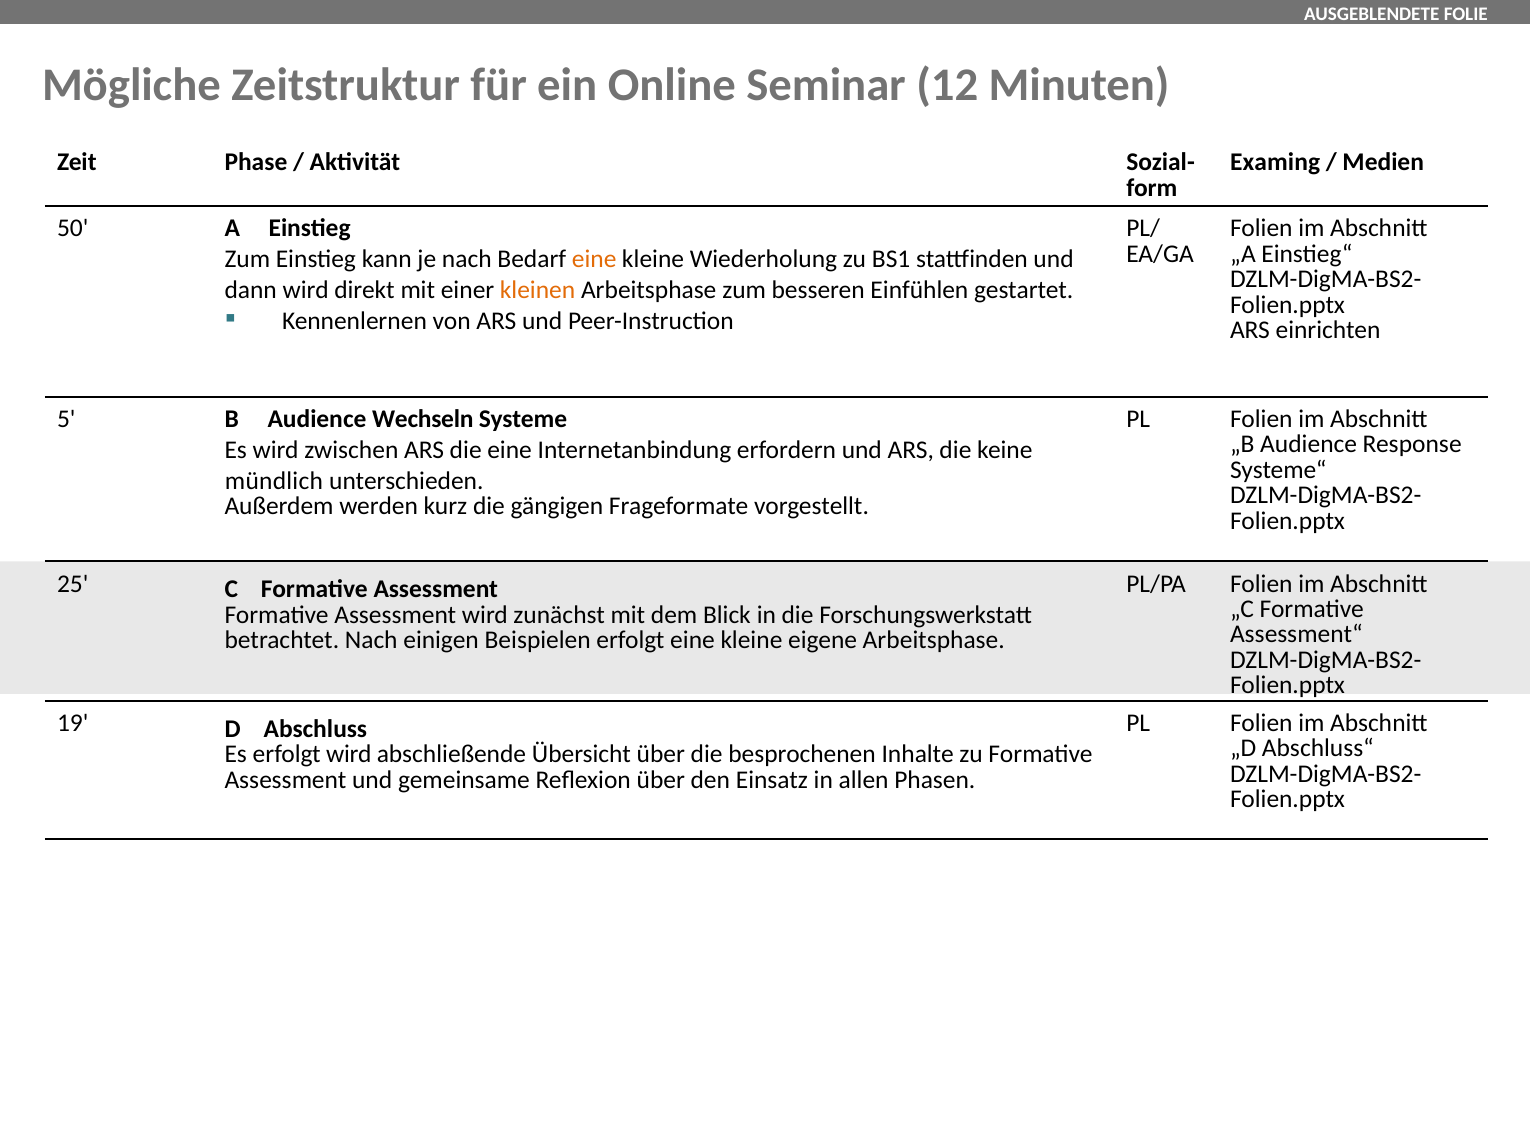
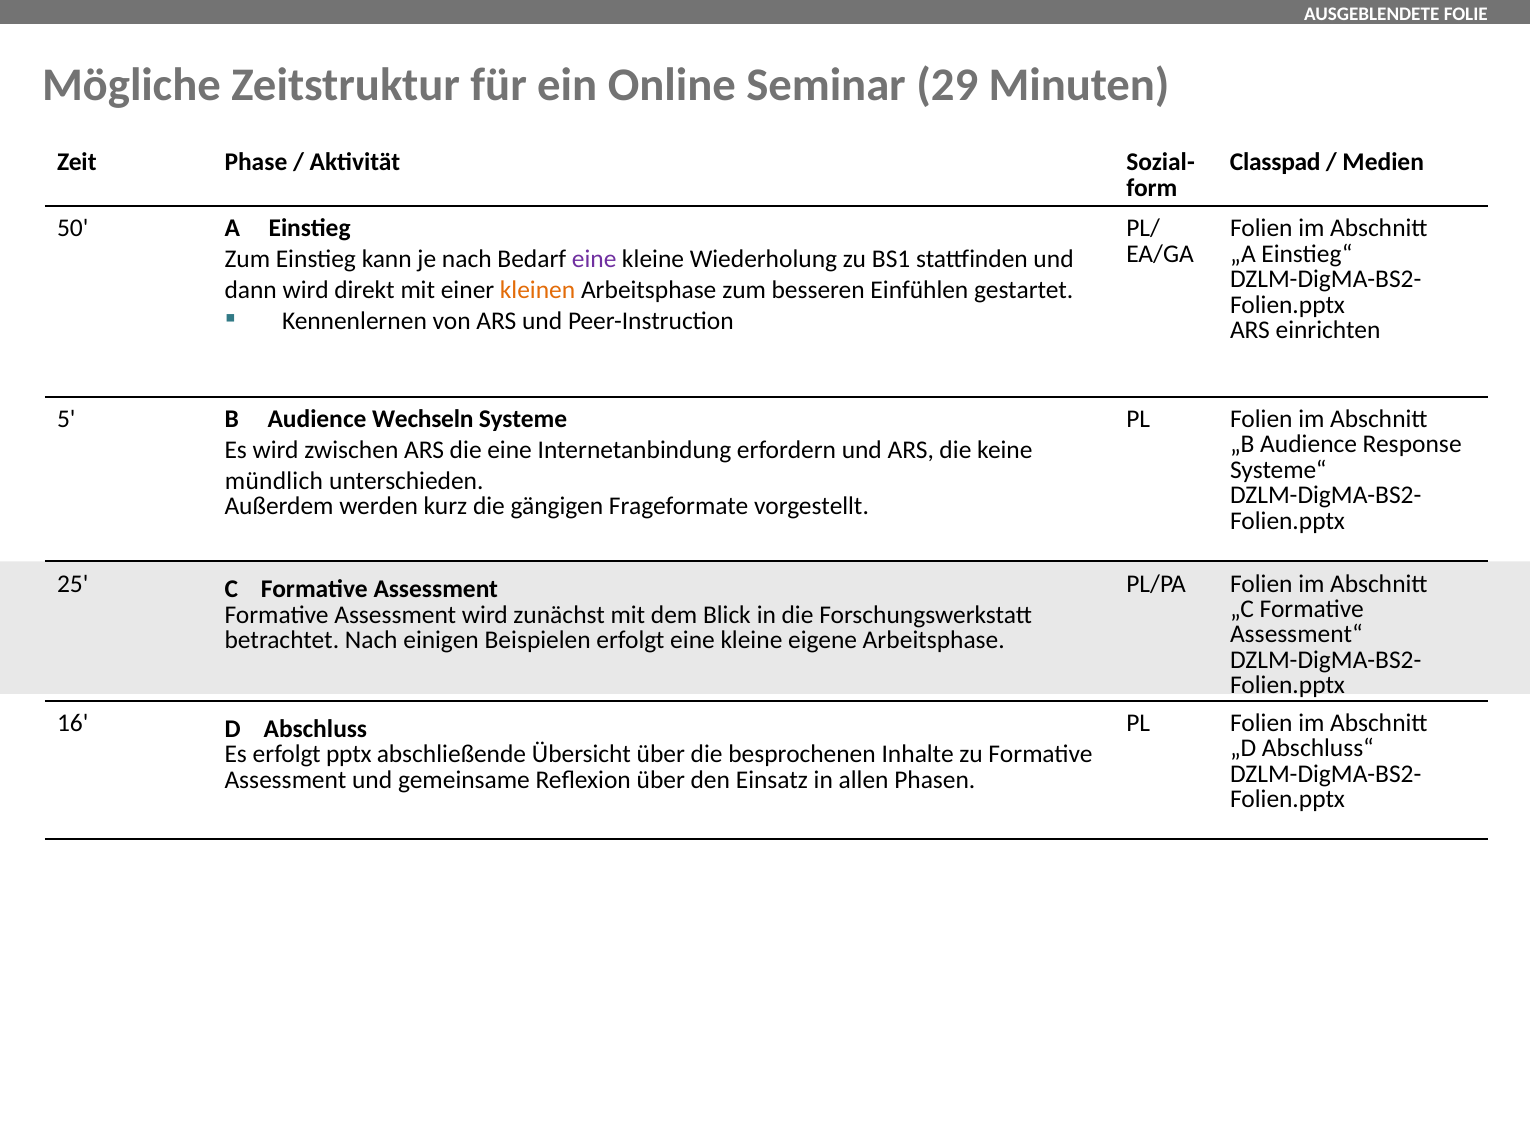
12: 12 -> 29 (947, 85)
Examing: Examing -> Classpad (1275, 162)
eine colour: orange -> purple (594, 260)
19: 19 -> 16 (73, 723)
erfolgt wird: wird -> pptx (349, 754)
